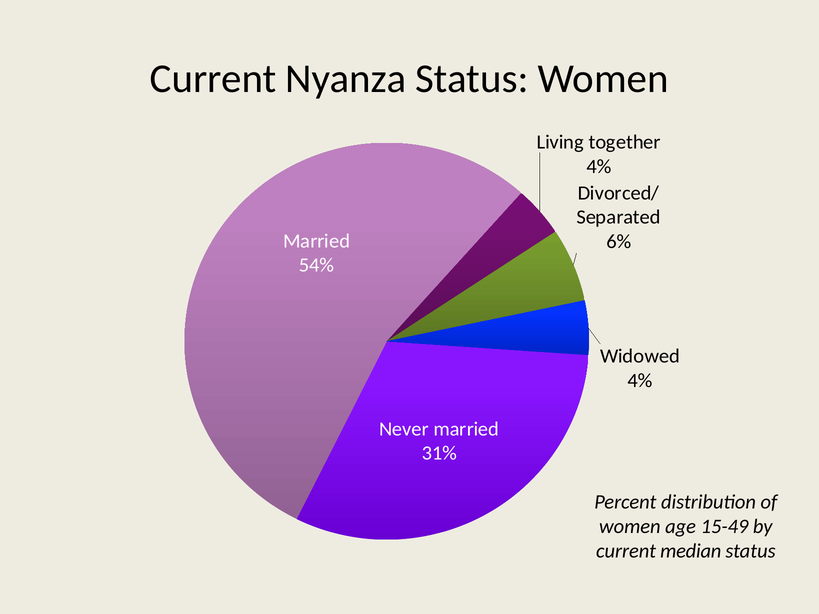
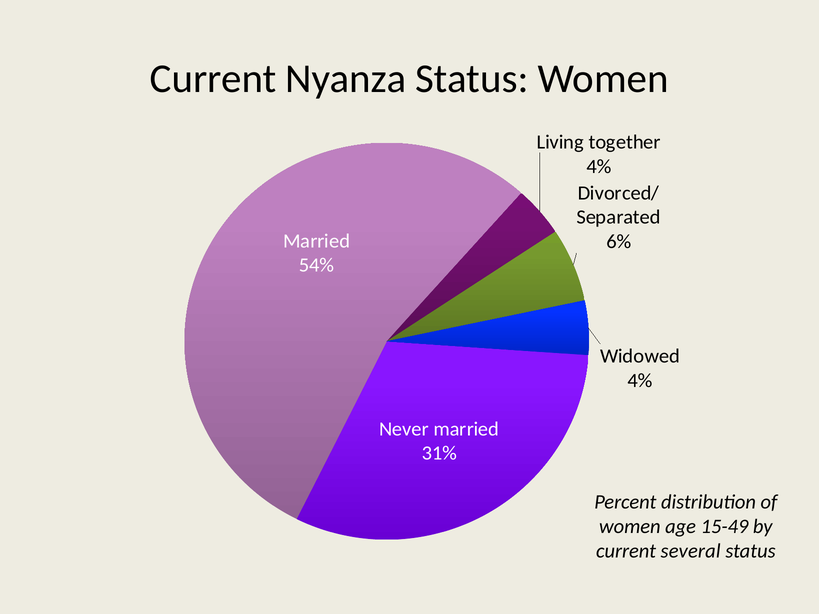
median: median -> several (691, 551)
